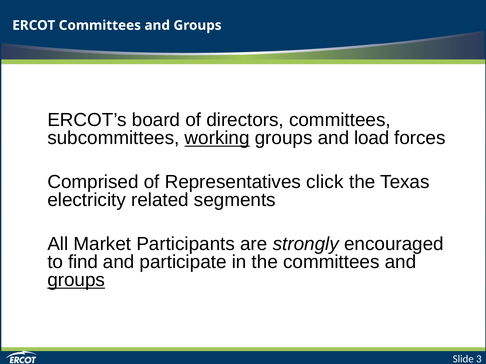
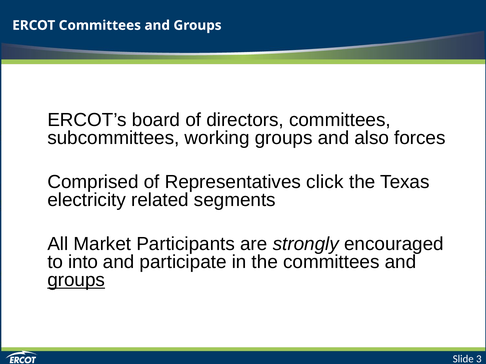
working underline: present -> none (217, 138)
load: load -> also (372, 138)
find: find -> into (83, 262)
